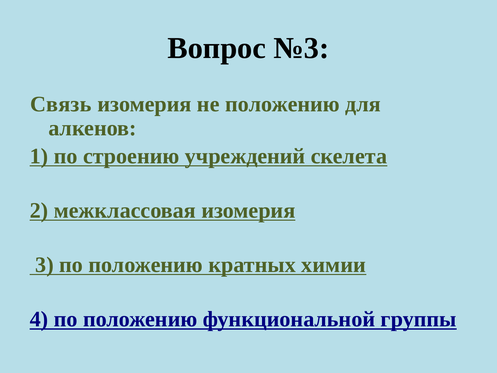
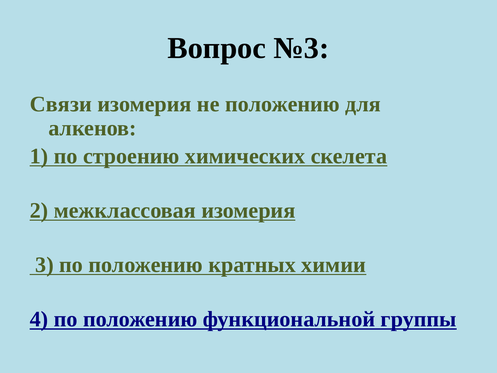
Связь: Связь -> Связи (61, 104)
учреждений: учреждений -> химических (245, 156)
